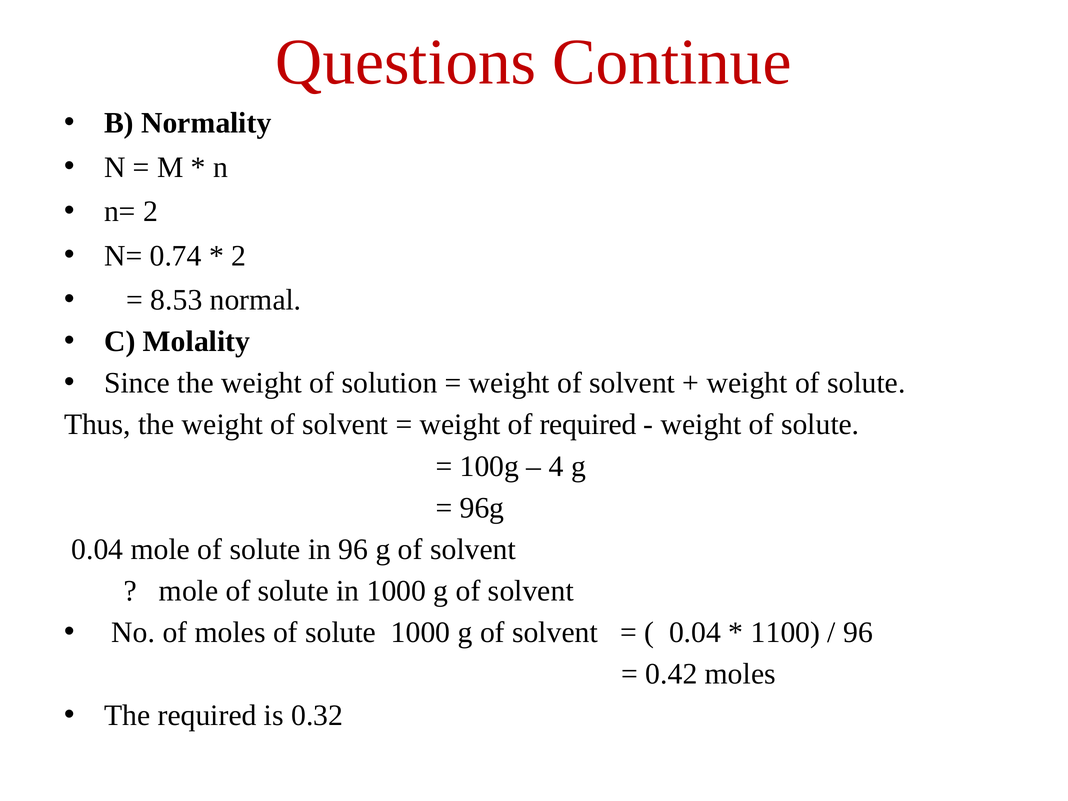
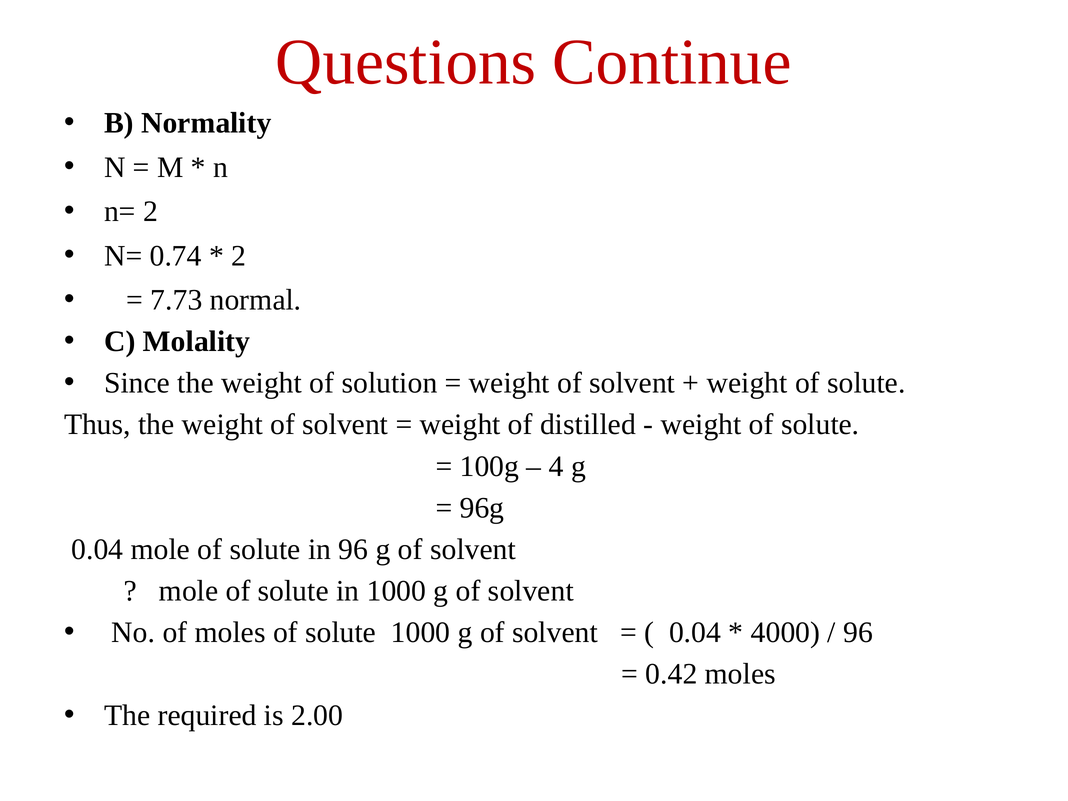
8.53: 8.53 -> 7.73 (176, 300)
of required: required -> distilled (588, 425)
1100: 1100 -> 4000 (785, 632)
0.32: 0.32 -> 2.00 (317, 715)
